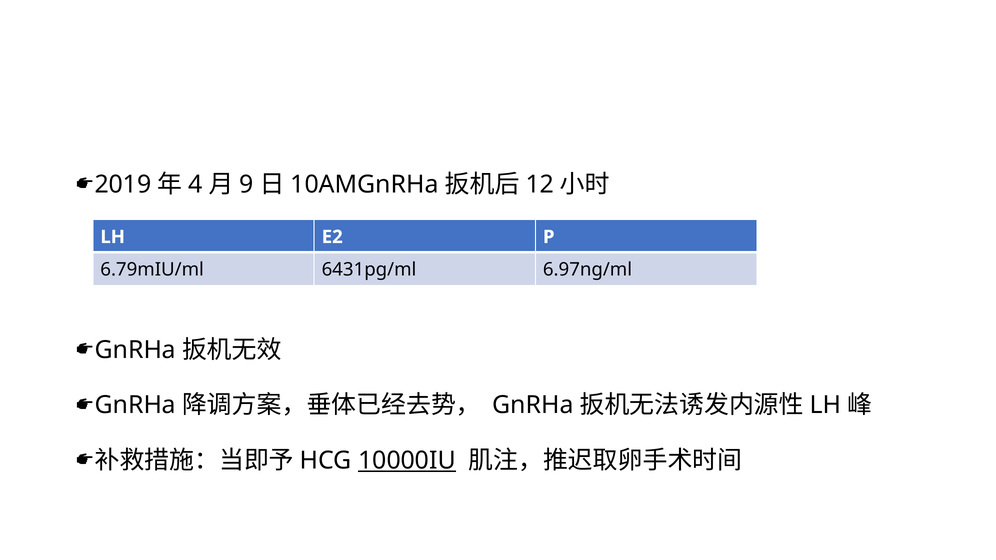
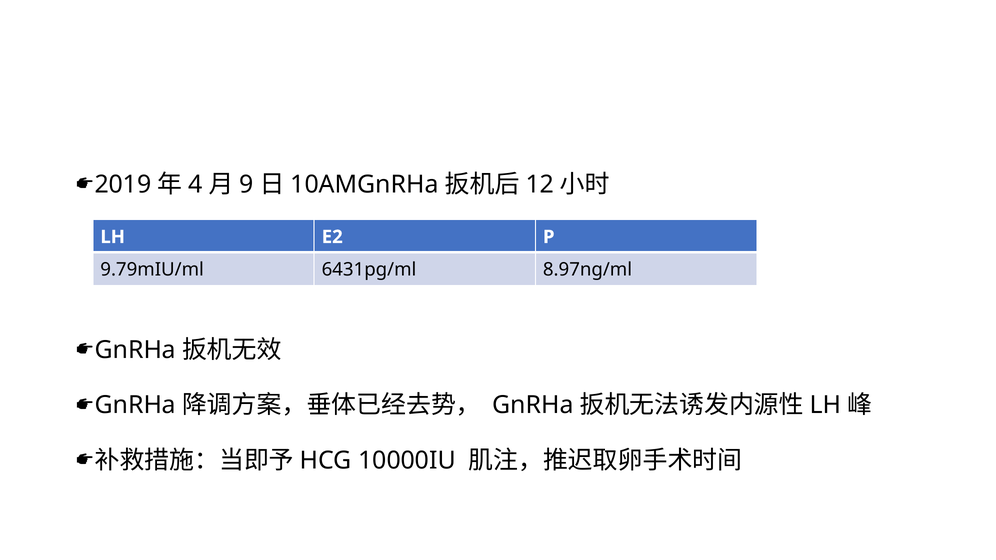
6.79mIU/ml: 6.79mIU/ml -> 9.79mIU/ml (152, 270)
6.97ng/ml: 6.97ng/ml -> 8.97ng/ml (588, 270)
10000IU underline: present -> none (407, 461)
